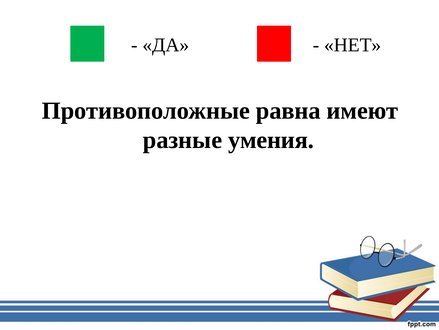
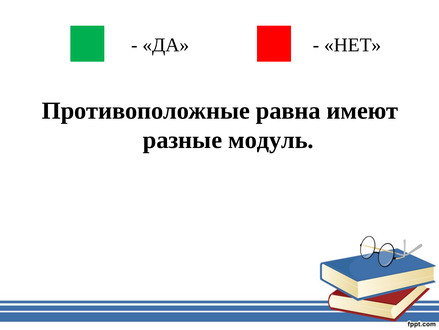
умения: умения -> модуль (271, 140)
